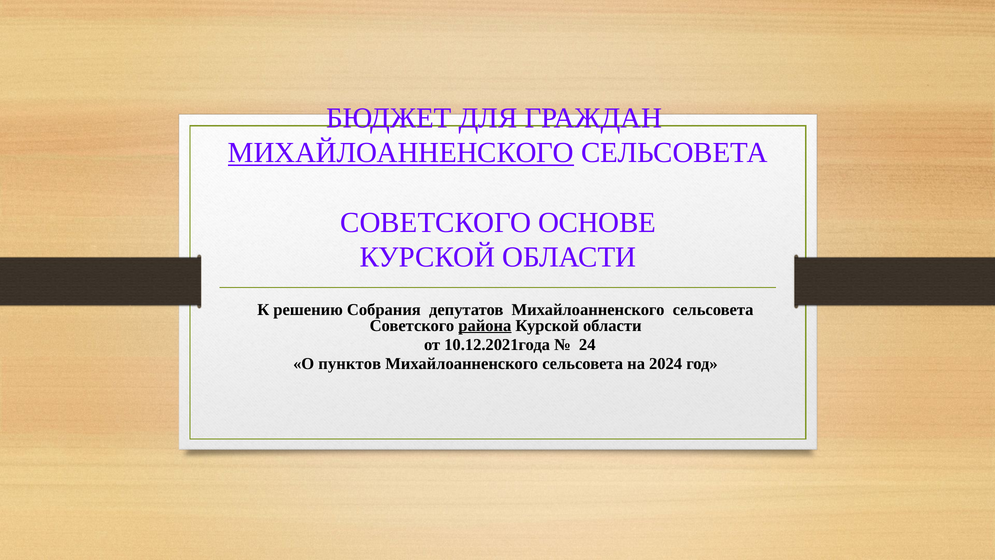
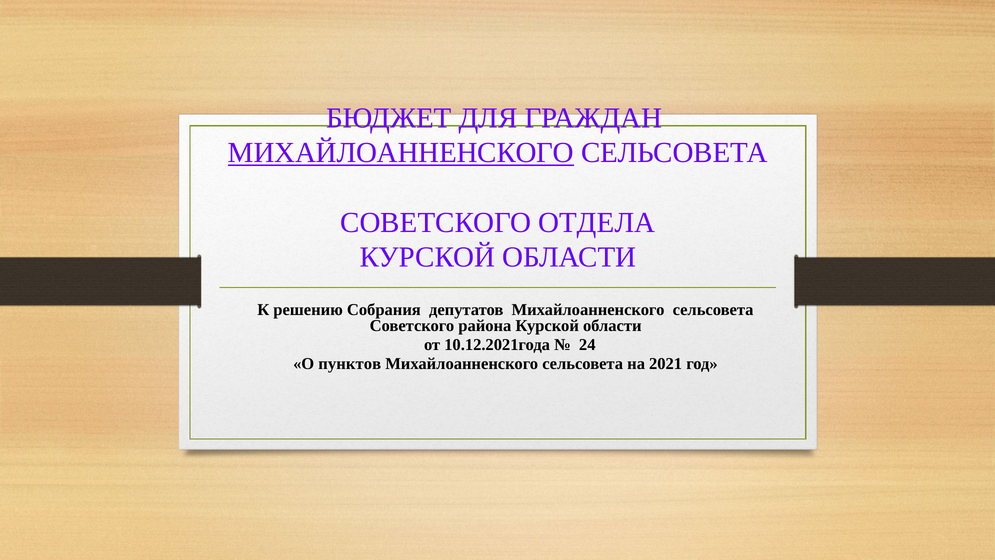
ОСНОВЕ: ОСНОВЕ -> ОТДЕЛА (597, 222)
района underline: present -> none (485, 325)
2024: 2024 -> 2021 (666, 363)
